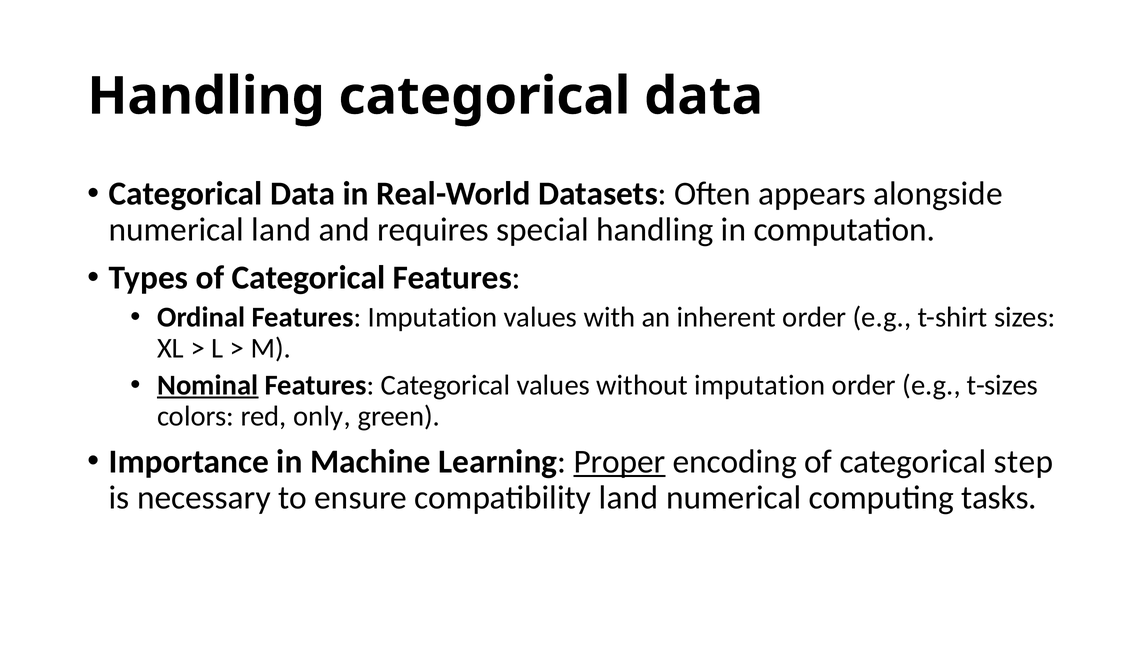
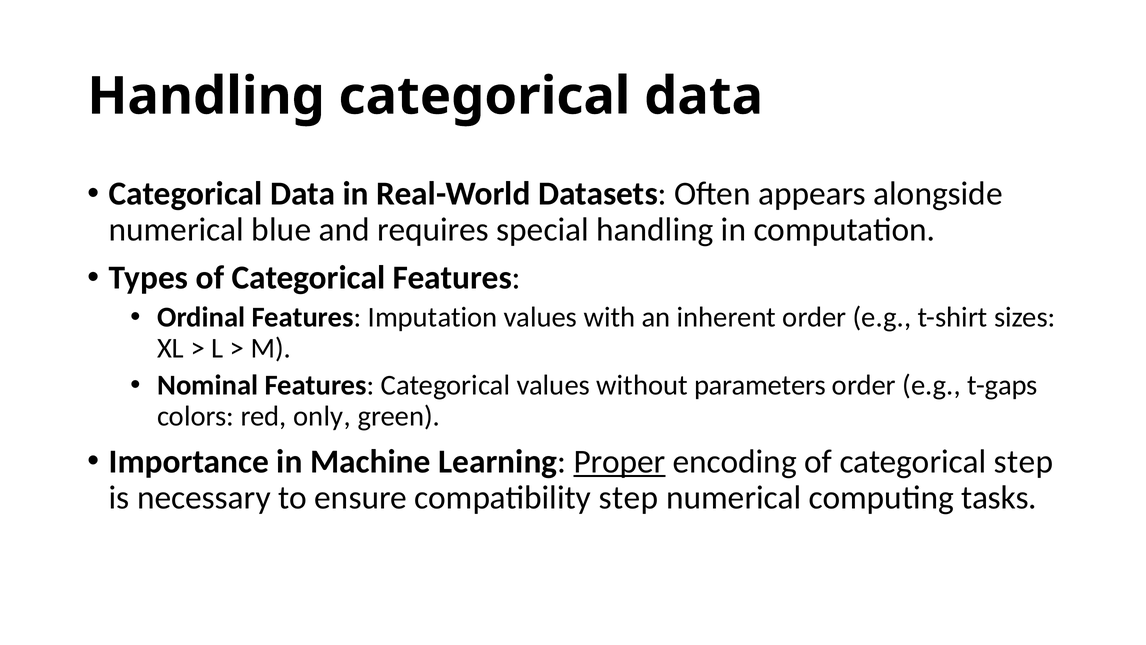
numerical land: land -> blue (281, 230)
Nominal underline: present -> none (208, 385)
without imputation: imputation -> parameters (760, 385)
t-sizes: t-sizes -> t-gaps (1002, 385)
compatibility land: land -> step (628, 497)
